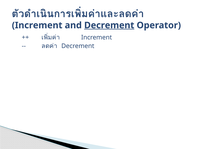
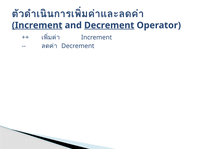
Increment underline: none -> present (37, 25)
